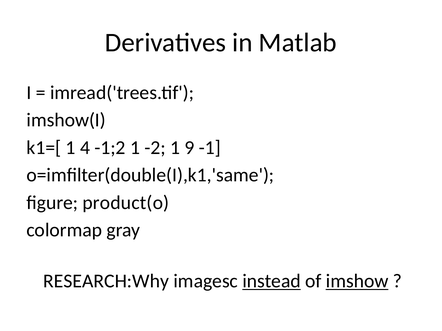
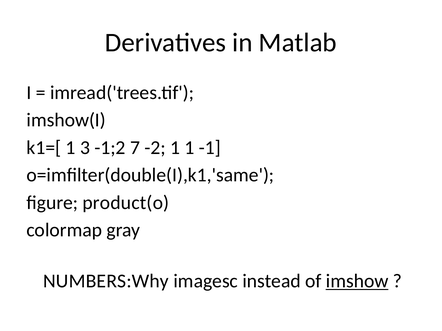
4: 4 -> 3 (85, 148)
-1;2 1: 1 -> 7 (135, 148)
1 9: 9 -> 1 (189, 148)
RESEARCH:Why: RESEARCH:Why -> NUMBERS:Why (106, 282)
instead underline: present -> none (272, 282)
